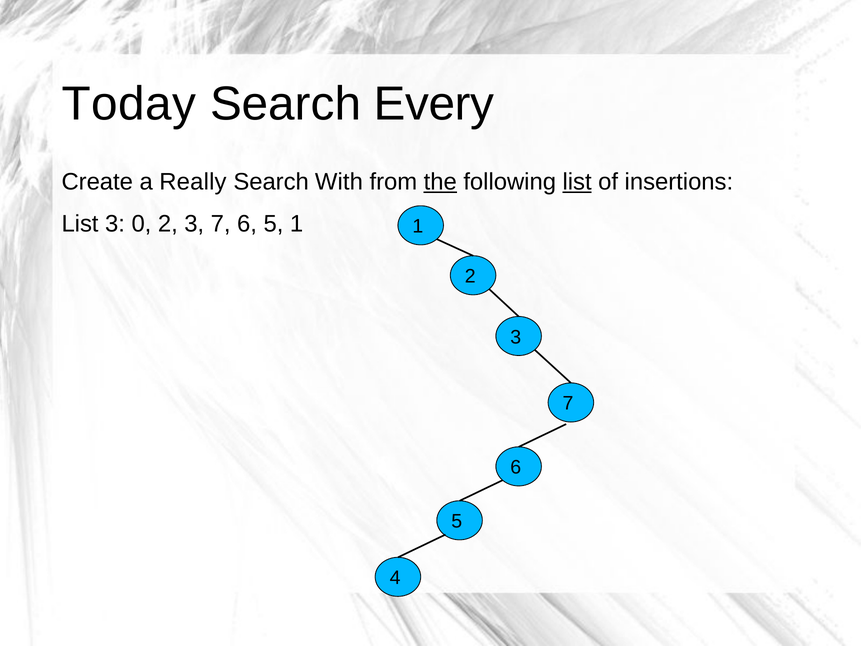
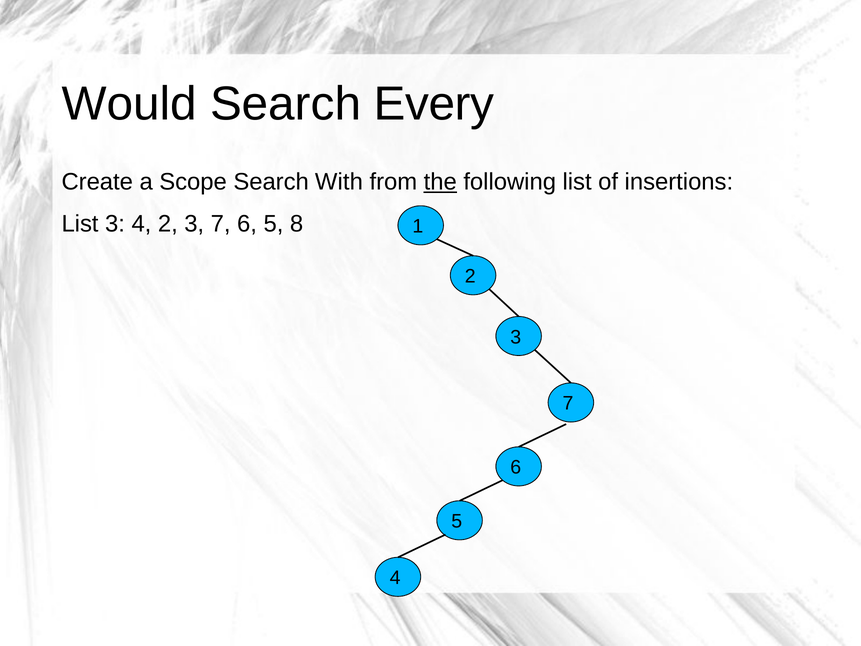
Today: Today -> Would (129, 104)
Really: Really -> Scope (193, 182)
list underline: present -> none (577, 182)
3 0: 0 -> 4 (141, 224)
5 1: 1 -> 8 (297, 224)
